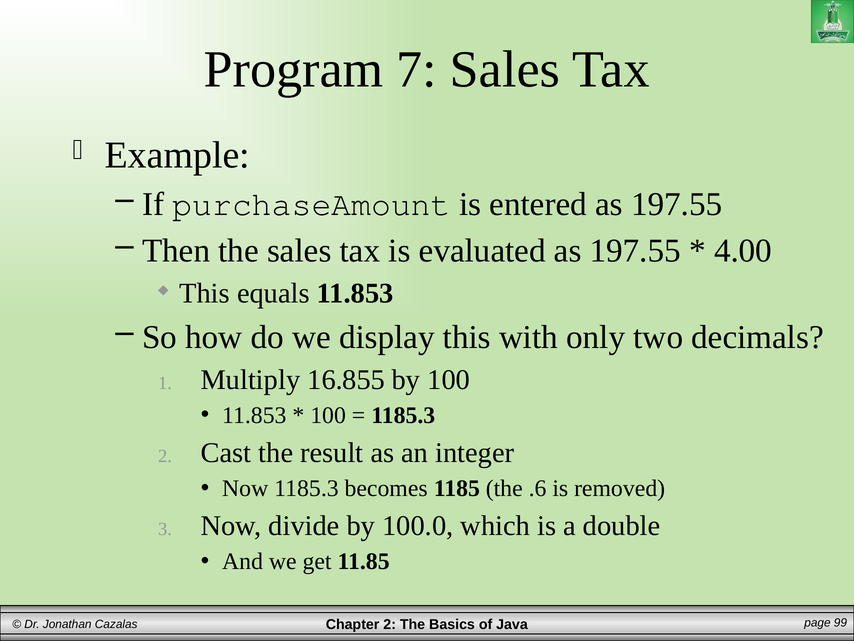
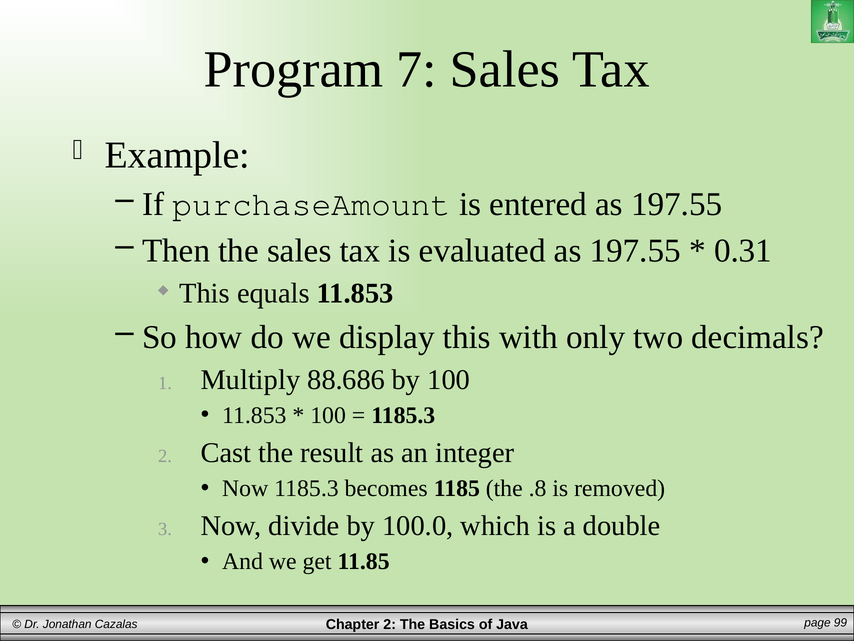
4.00: 4.00 -> 0.31 (743, 251)
16.855: 16.855 -> 88.686 (346, 379)
.6: .6 -> .8 (538, 488)
